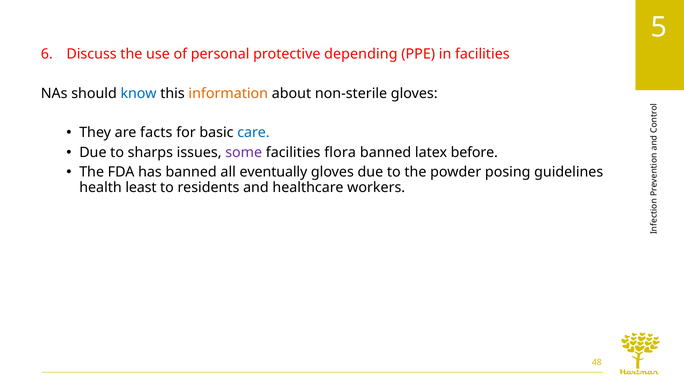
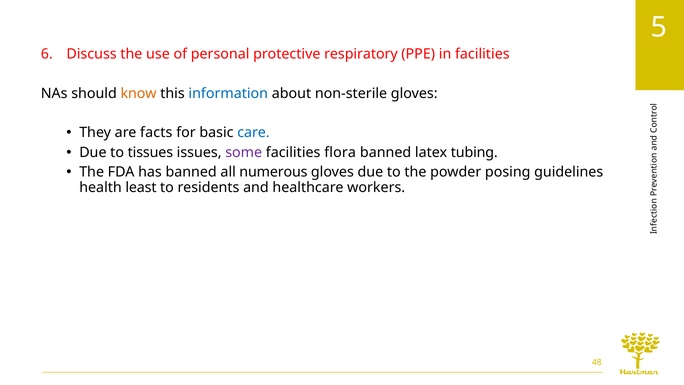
depending: depending -> respiratory (361, 54)
know colour: blue -> orange (139, 93)
information colour: orange -> blue (228, 93)
sharps: sharps -> tissues (150, 152)
before: before -> tubing (474, 152)
eventually: eventually -> numerous (273, 172)
